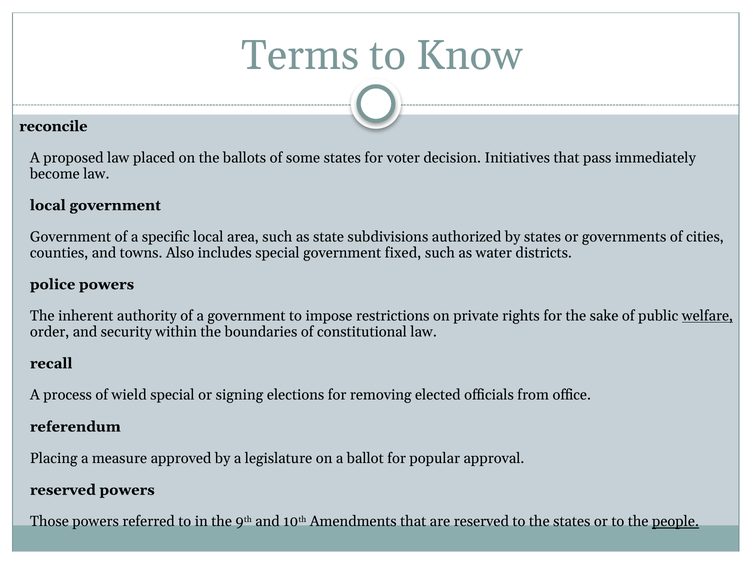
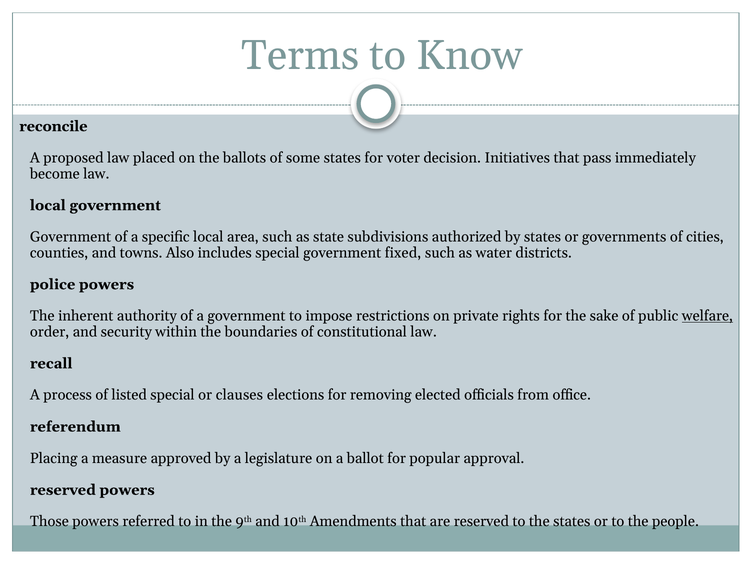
wield: wield -> listed (129, 395)
signing: signing -> clauses (239, 395)
people underline: present -> none (675, 522)
